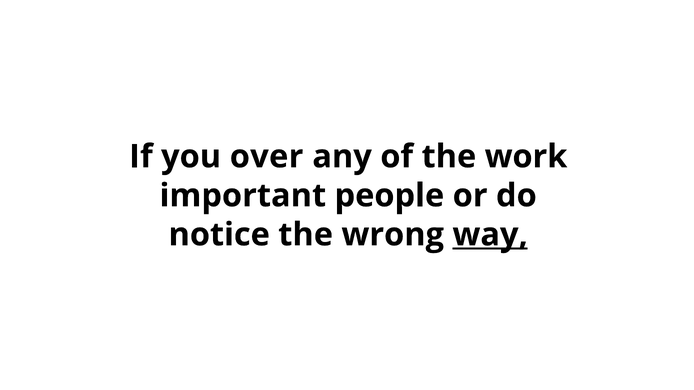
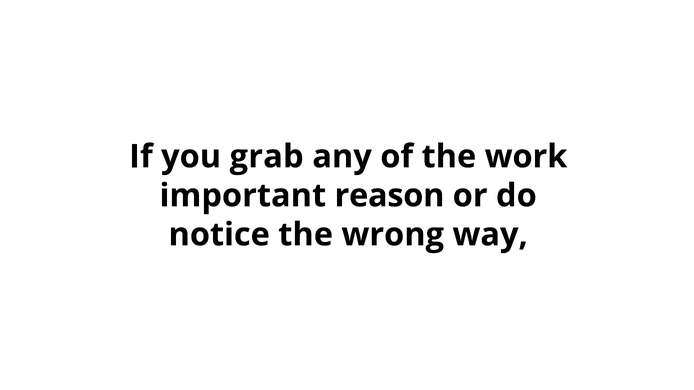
over: over -> grab (267, 157)
people: people -> reason (390, 196)
way underline: present -> none (490, 235)
